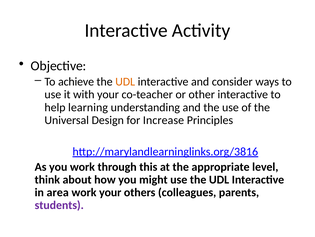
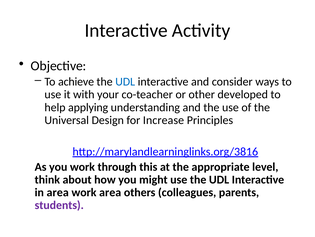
UDL colour: orange -> blue (125, 81)
other interactive: interactive -> developed (243, 94)
learning: learning -> applying (88, 107)
work your: your -> area (110, 192)
